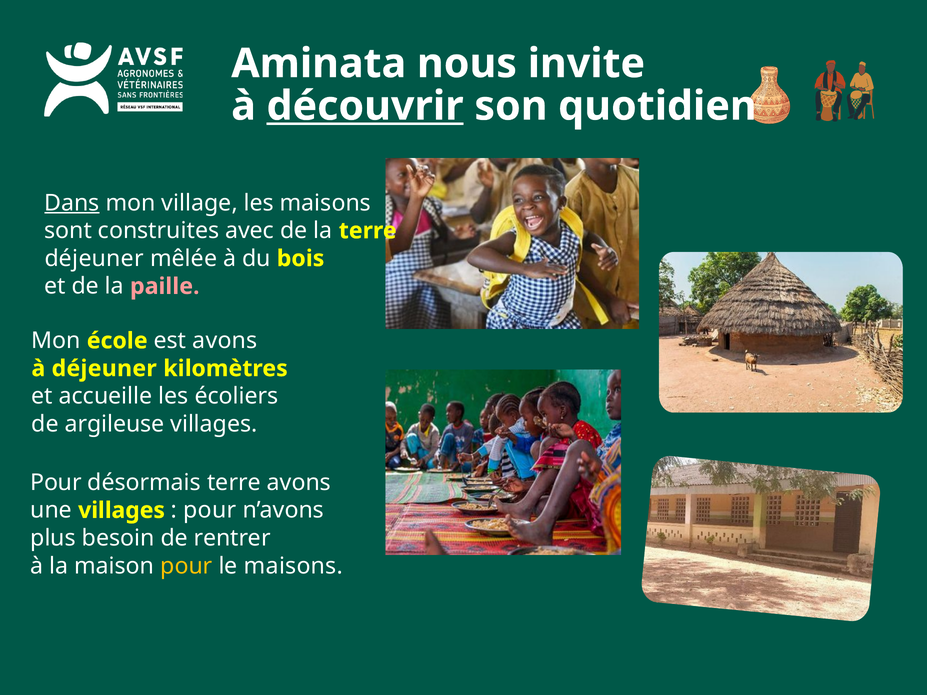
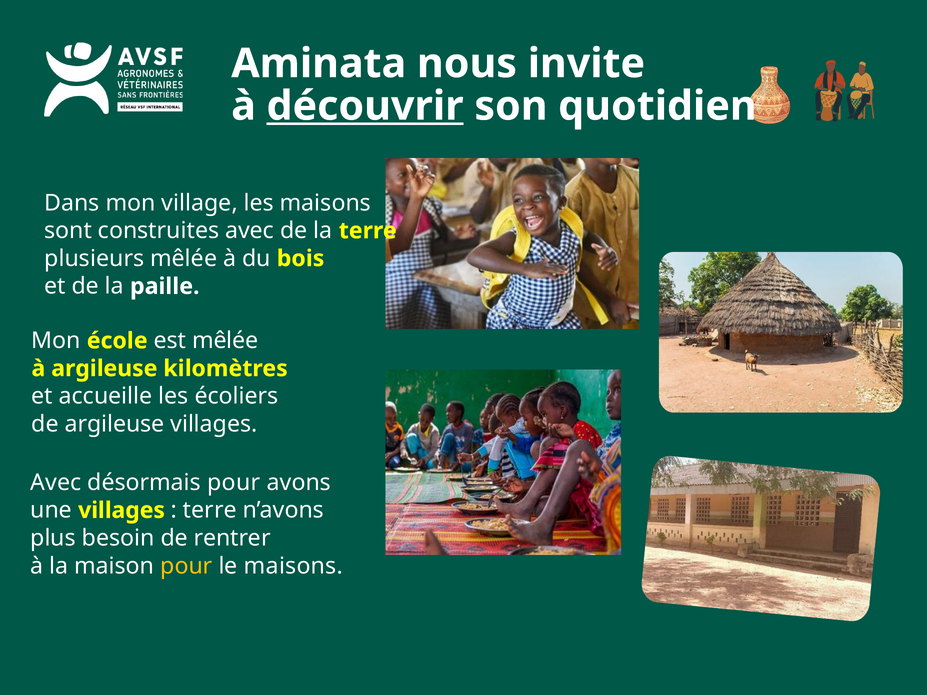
Dans underline: present -> none (72, 203)
déjeuner: déjeuner -> plusieurs (94, 259)
paille colour: pink -> white (165, 286)
est avons: avons -> mêlée (225, 341)
à déjeuner: déjeuner -> argileuse (104, 369)
Pour: Pour -> Avec (56, 483)
désormais terre: terre -> pour (234, 483)
pour: pour -> terre (210, 511)
